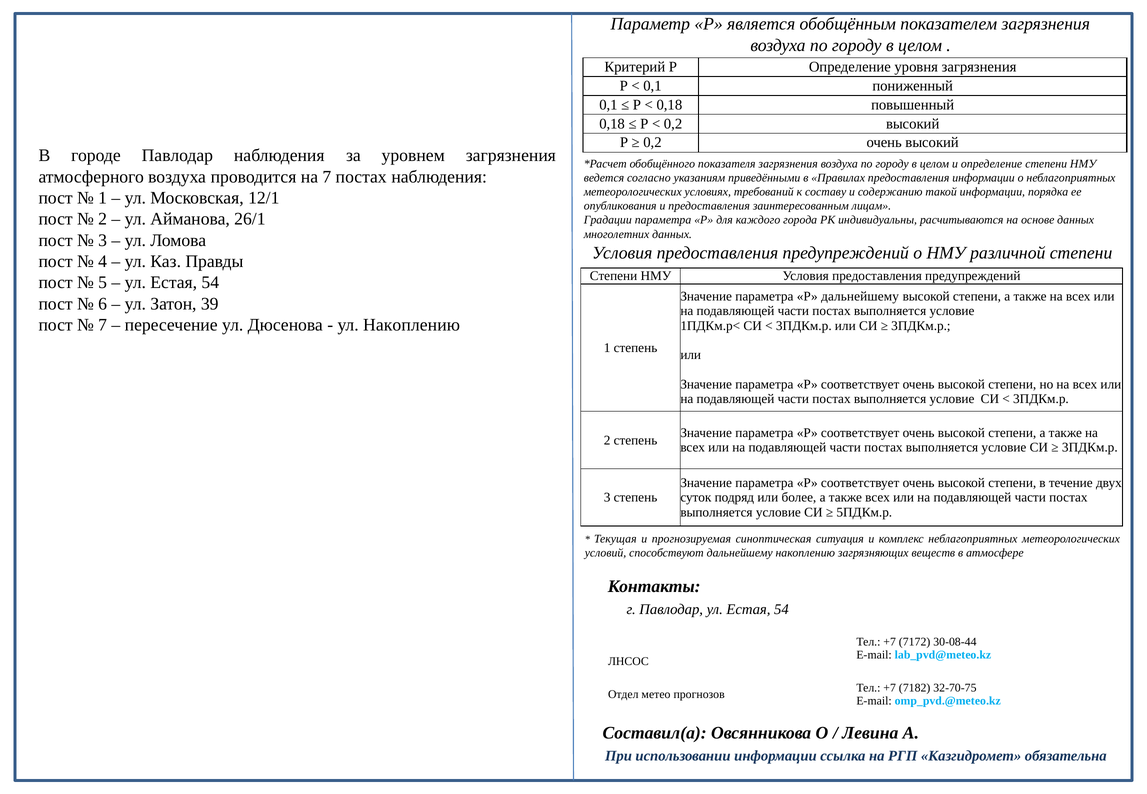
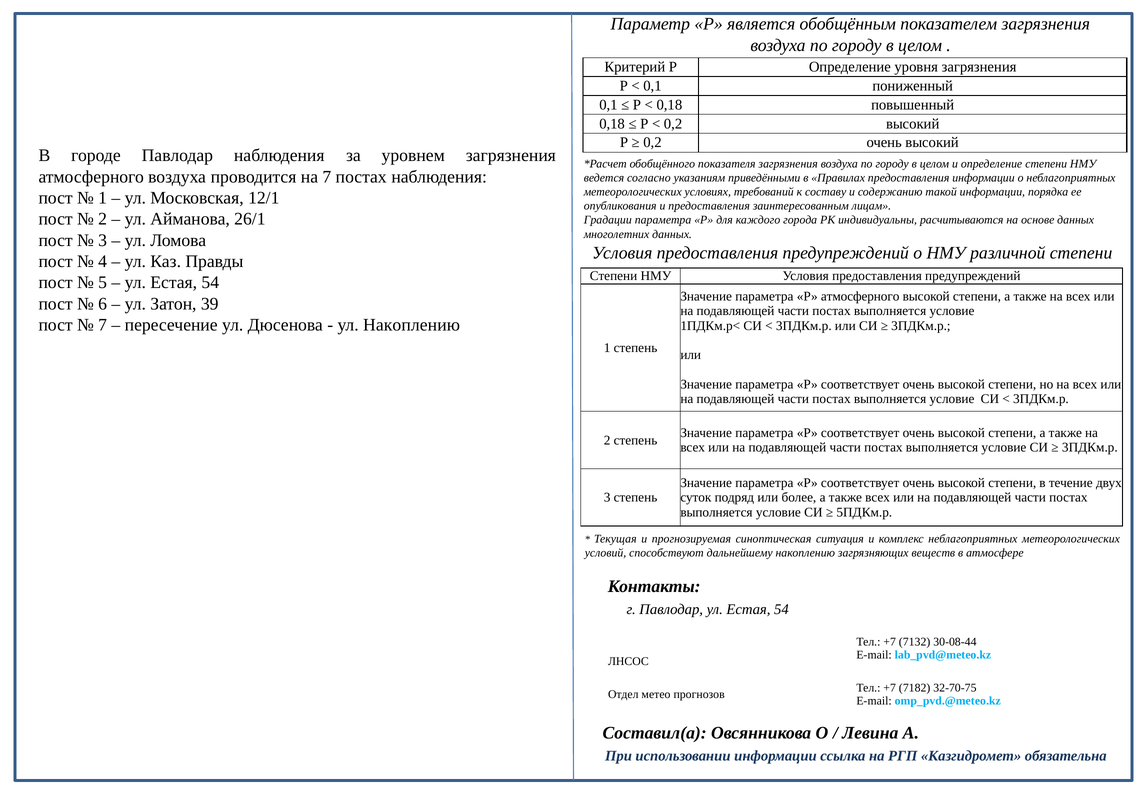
Р дальнейшему: дальнейшему -> атмосферного (860, 296)
7172: 7172 -> 7132 (915, 642)
